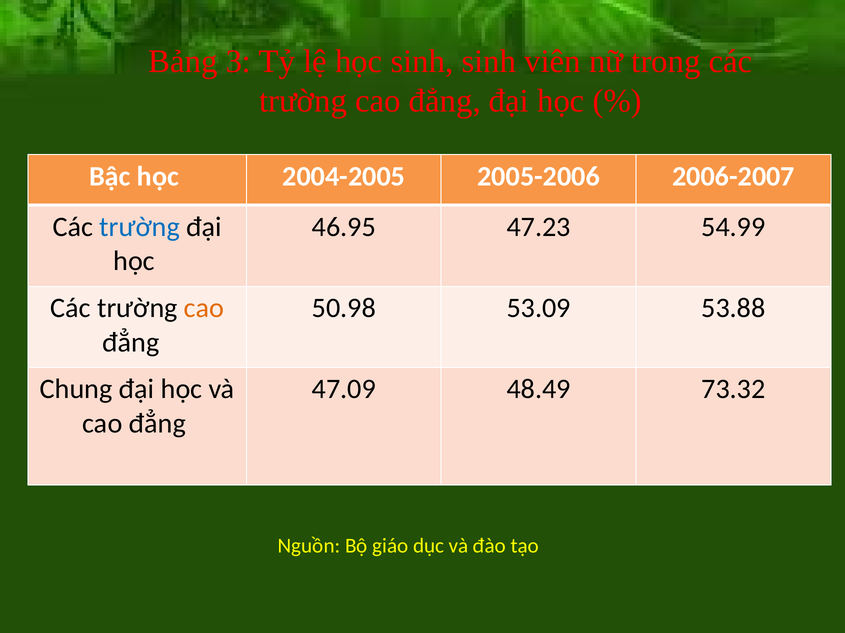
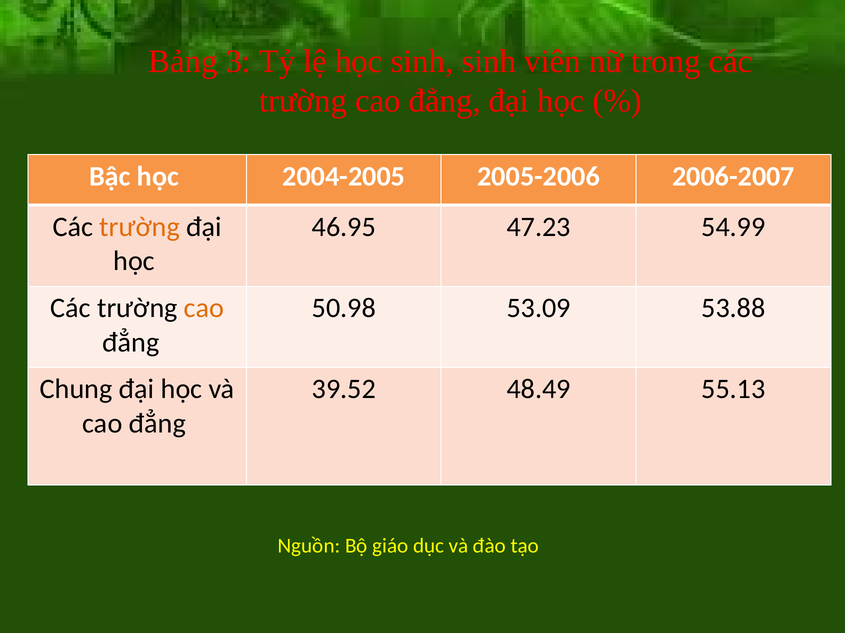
trường colour: blue -> orange (140, 227)
47.09: 47.09 -> 39.52 (344, 389)
73.32: 73.32 -> 55.13 (733, 389)
